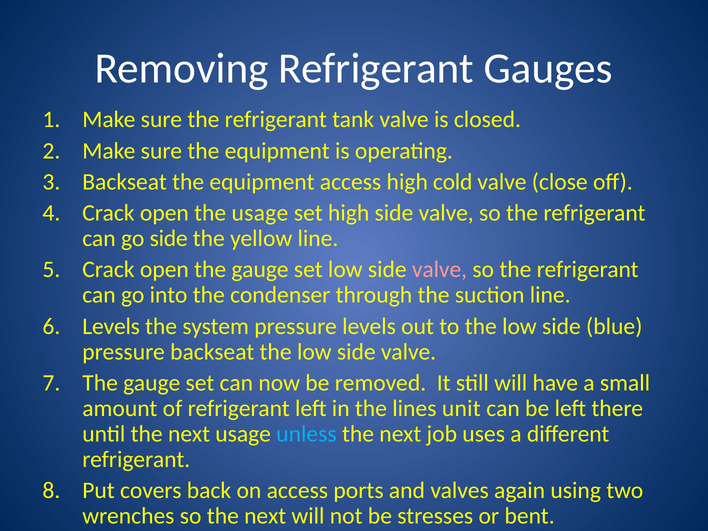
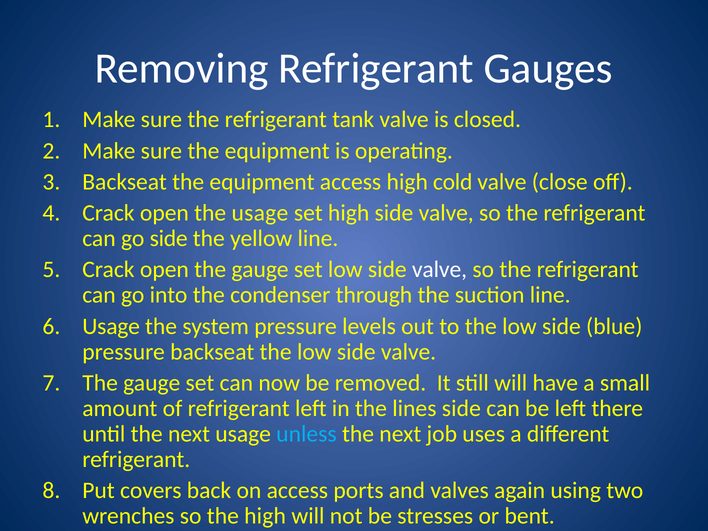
valve colour: pink -> white (439, 270)
Levels: Levels -> Usage (111, 326)
lines unit: unit -> side (461, 408)
so the next: next -> high (265, 516)
